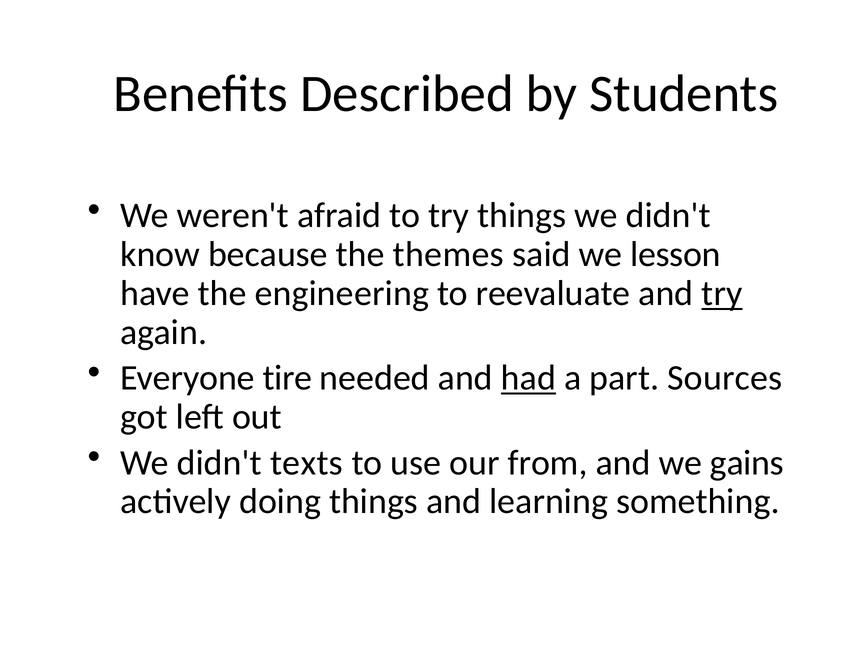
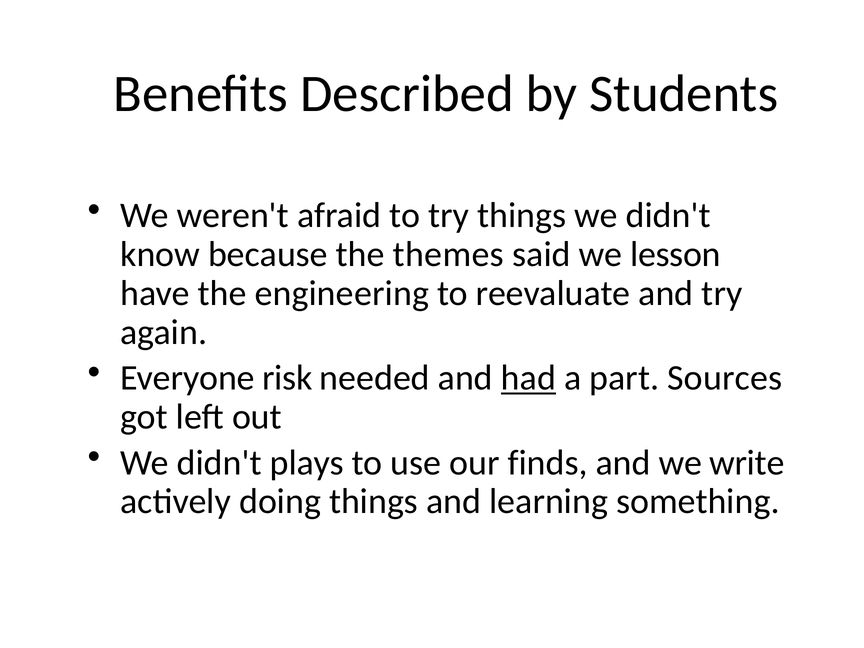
try underline: present -> none (722, 293)
tire: tire -> risk (287, 378)
texts: texts -> plays (307, 463)
from: from -> finds (548, 463)
gains: gains -> write (747, 463)
